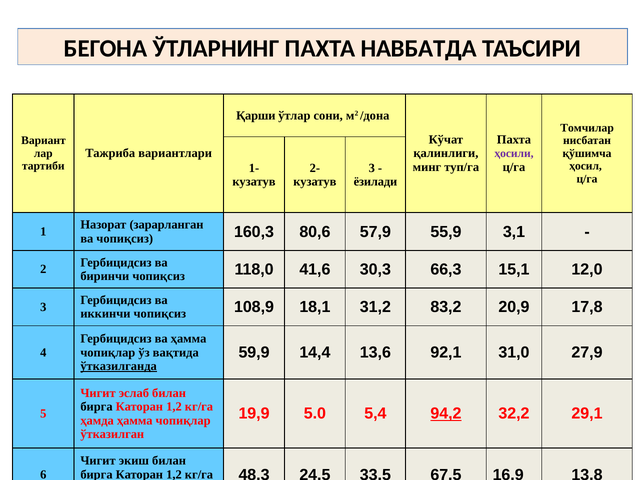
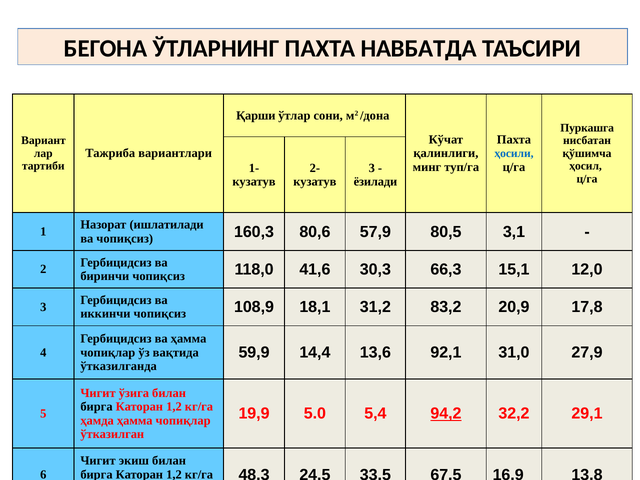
Томчилар: Томчилар -> Пуркашга (587, 128)
ҳосили colour: purple -> blue (514, 154)
зарарланган: зарарланган -> ишлатилади (167, 225)
55,9: 55,9 -> 80,5 (446, 232)
ўтказилганда underline: present -> none (119, 366)
эслаб: эслаб -> ўзига (134, 393)
